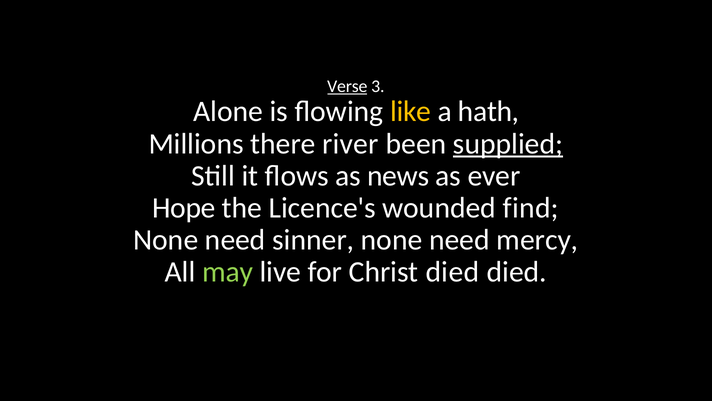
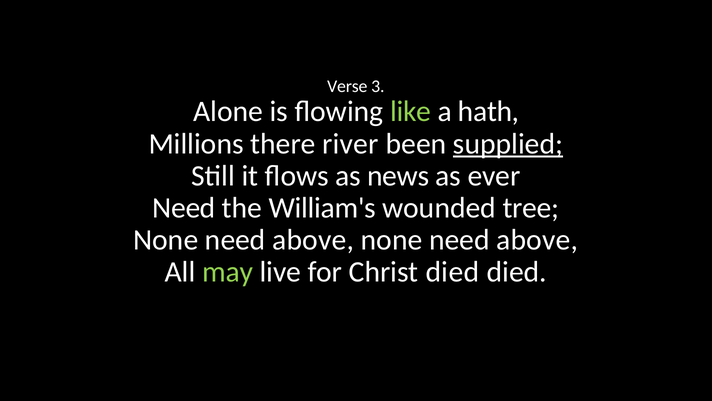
Verse underline: present -> none (347, 86)
like colour: yellow -> light green (411, 112)
Hope: Hope -> Need (184, 208)
Licence's: Licence's -> William's (322, 208)
find: find -> tree (531, 208)
sinner: sinner -> above (313, 240)
mercy: mercy -> above (537, 240)
